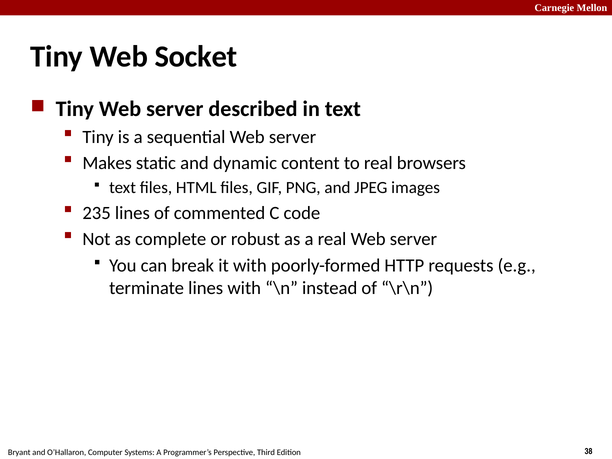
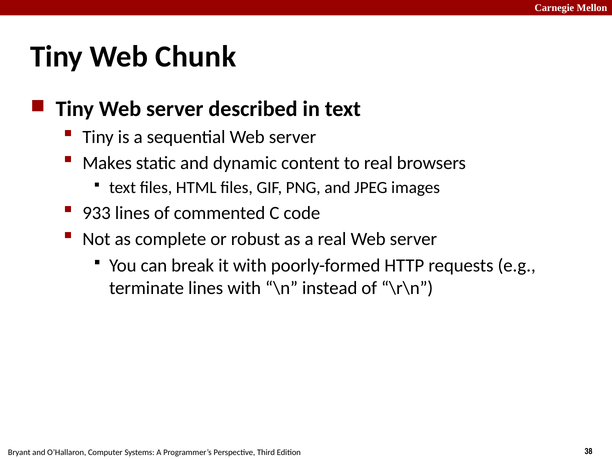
Socket: Socket -> Chunk (196, 57)
235: 235 -> 933 (97, 213)
